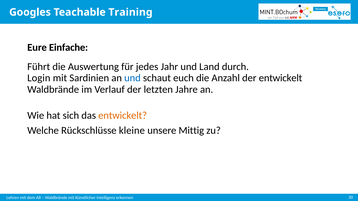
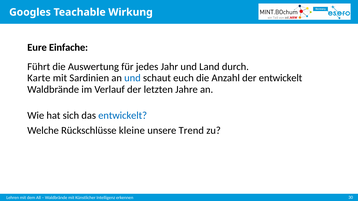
Training: Training -> Wirkung (131, 12)
Login: Login -> Karte (39, 78)
entwickelt colour: orange -> blue (123, 116)
Mittig: Mittig -> Trend (191, 131)
